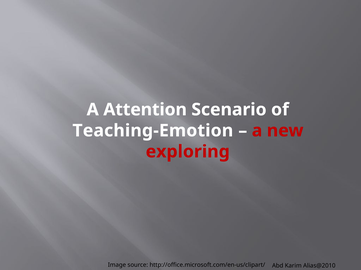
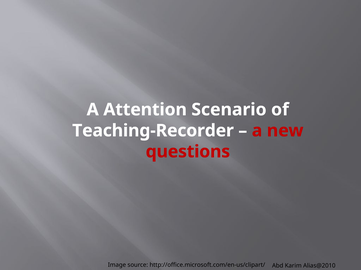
Teaching-Emotion: Teaching-Emotion -> Teaching-Recorder (153, 131)
exploring: exploring -> questions (188, 152)
